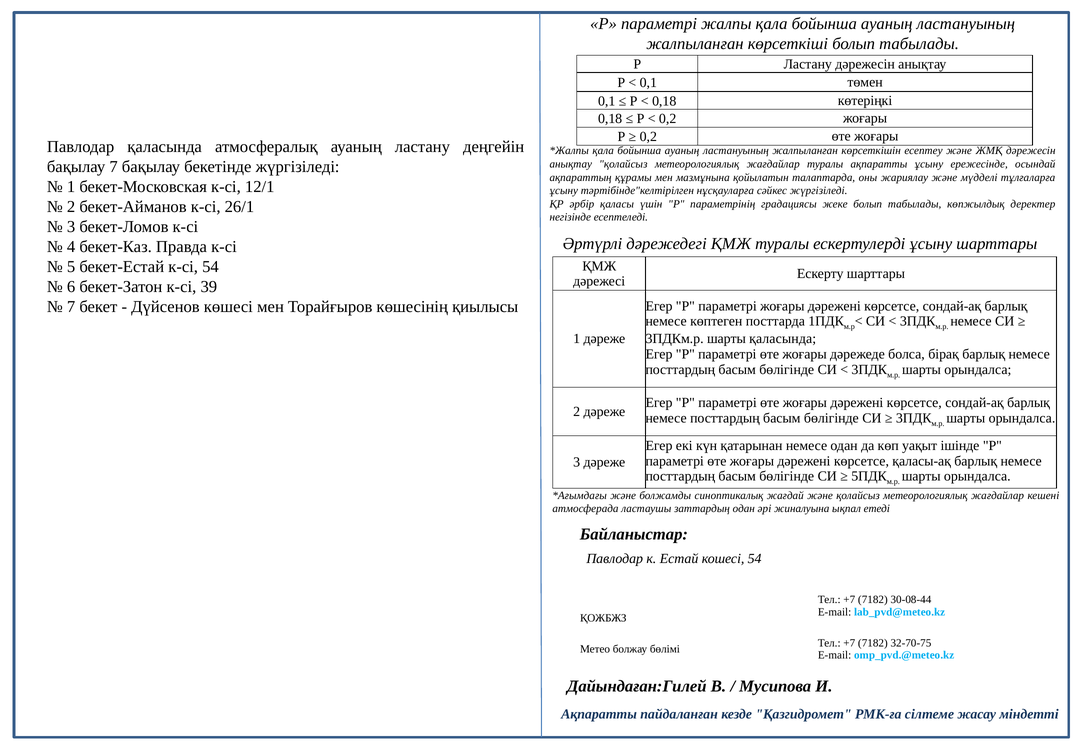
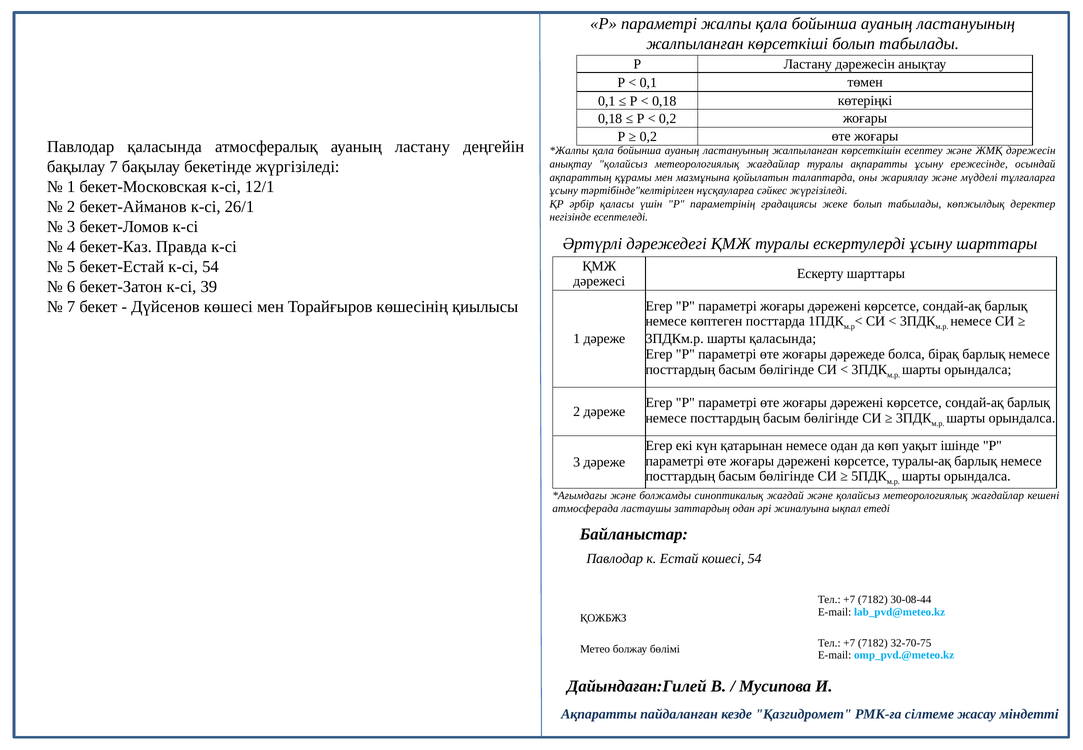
қаласы-ақ: қаласы-ақ -> туралы-ақ (922, 461)
